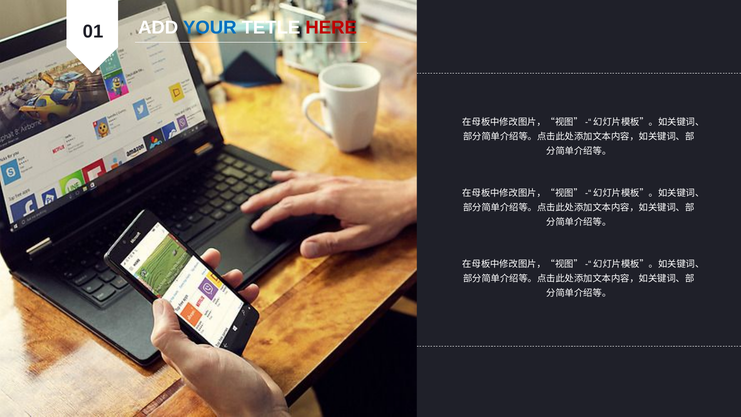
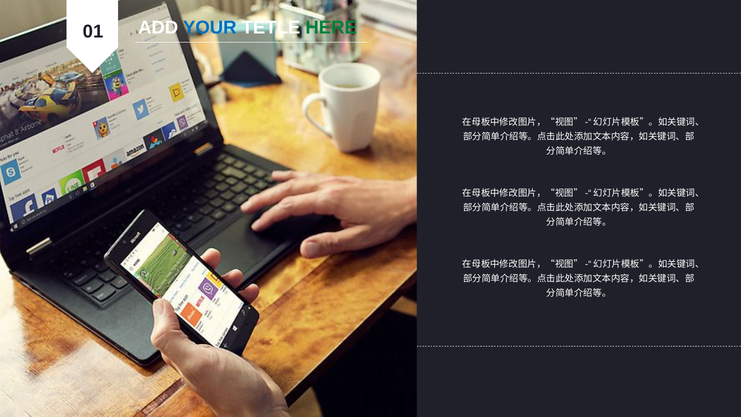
HERE colour: red -> green (331, 28)
